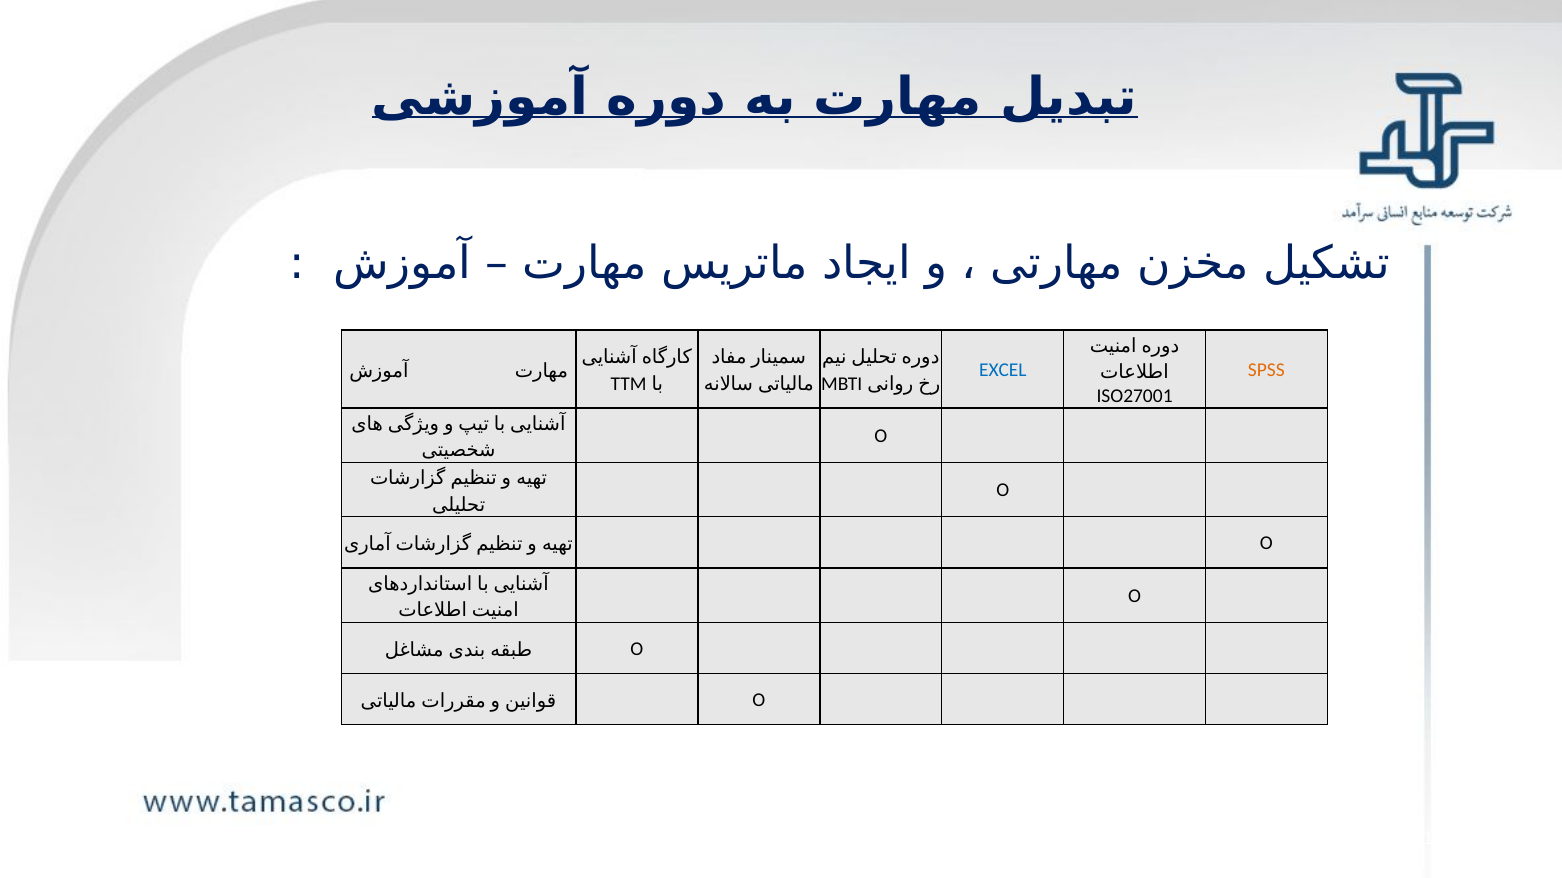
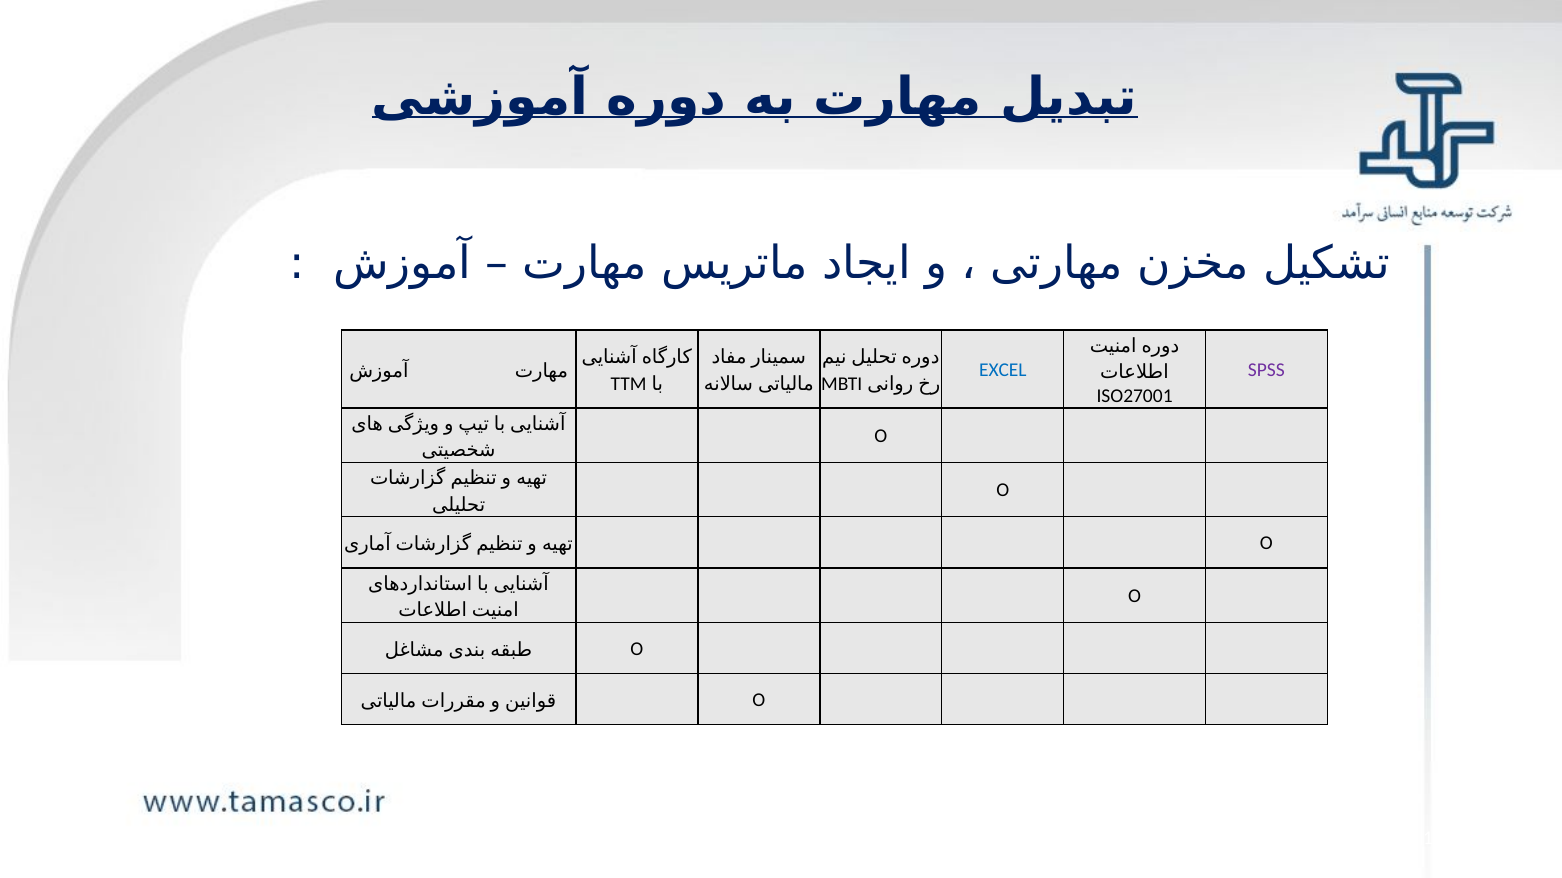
SPSS colour: orange -> purple (1266, 370)
